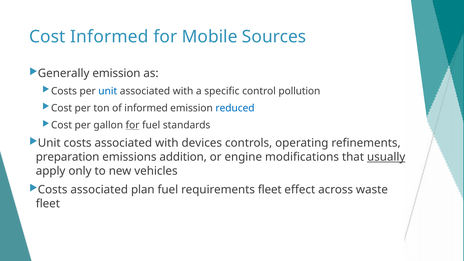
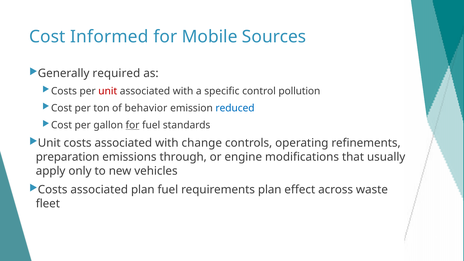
Generally emission: emission -> required (116, 73)
unit colour: blue -> red (108, 91)
of informed: informed -> behavior (146, 108)
devices: devices -> change (202, 143)
addition: addition -> through (183, 157)
usually underline: present -> none (386, 157)
requirements fleet: fleet -> plan (270, 190)
